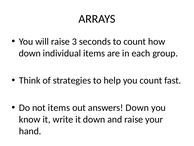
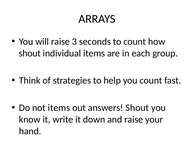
down: down -> shout (30, 53)
answers Down: Down -> Shout (137, 107)
